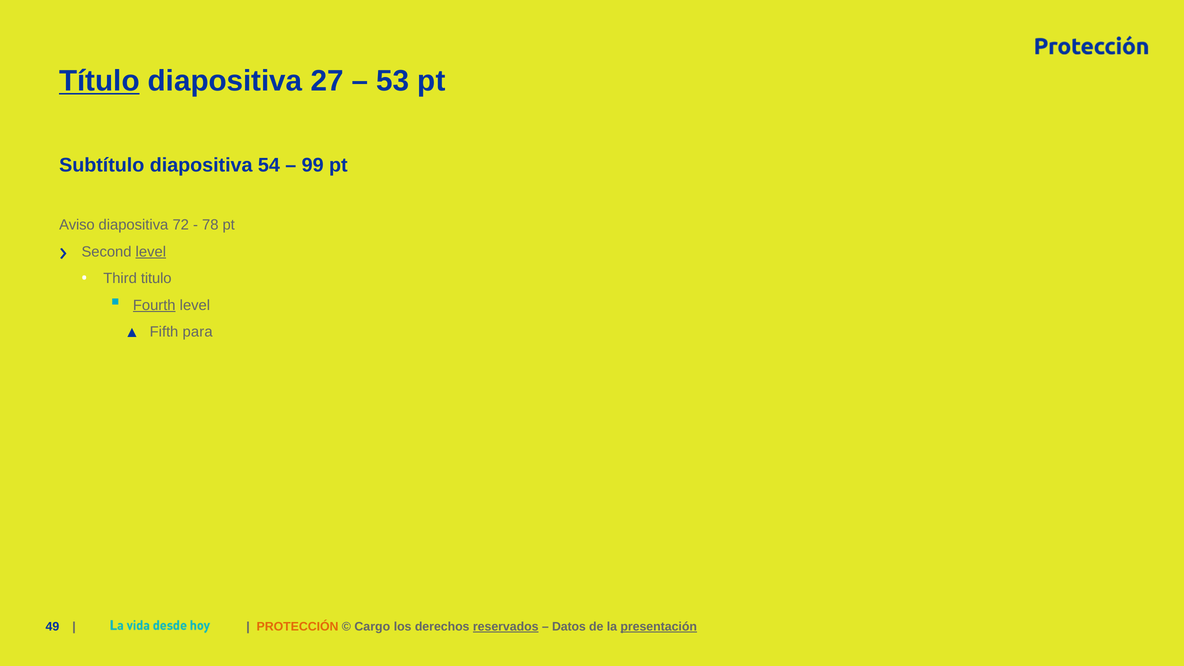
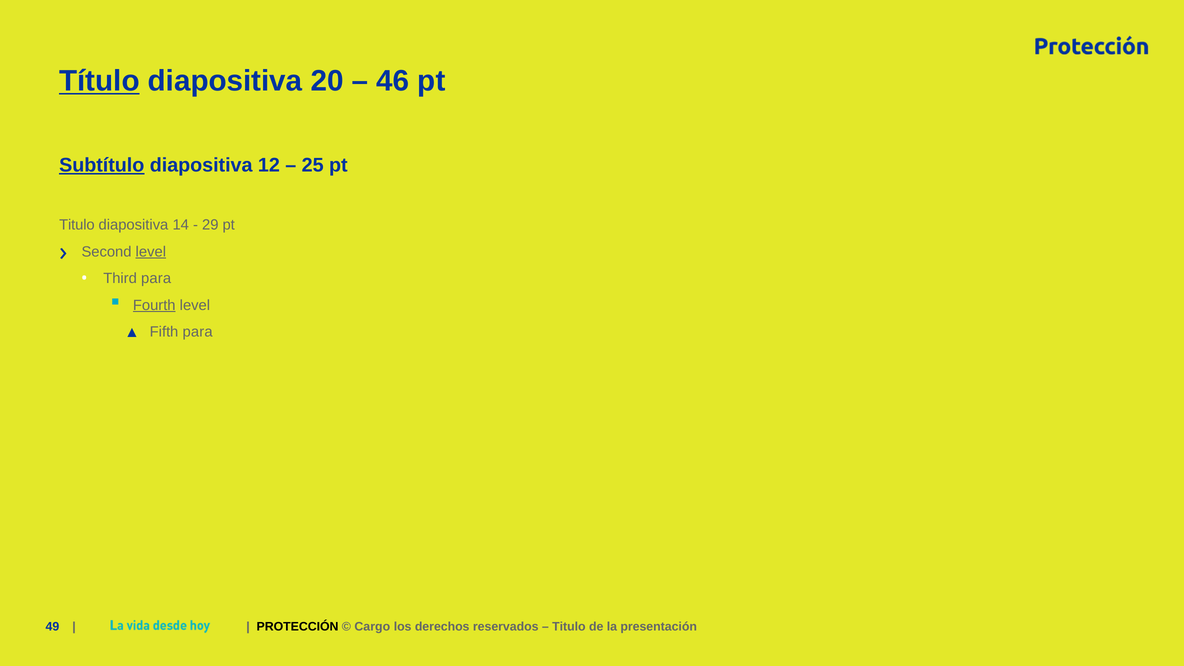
27: 27 -> 20 (327, 81)
53: 53 -> 46 (393, 81)
Subtítulo underline: none -> present (102, 165)
54: 54 -> 12 (269, 165)
99: 99 -> 25 (313, 165)
Aviso: Aviso -> Titulo (77, 225)
72: 72 -> 14 (181, 225)
78: 78 -> 29 (210, 225)
Third titulo: titulo -> para (156, 279)
PROTECCIÓN colour: orange -> black (298, 627)
reservados underline: present -> none (506, 627)
Datos: Datos -> Titulo (569, 627)
presentación underline: present -> none (659, 627)
